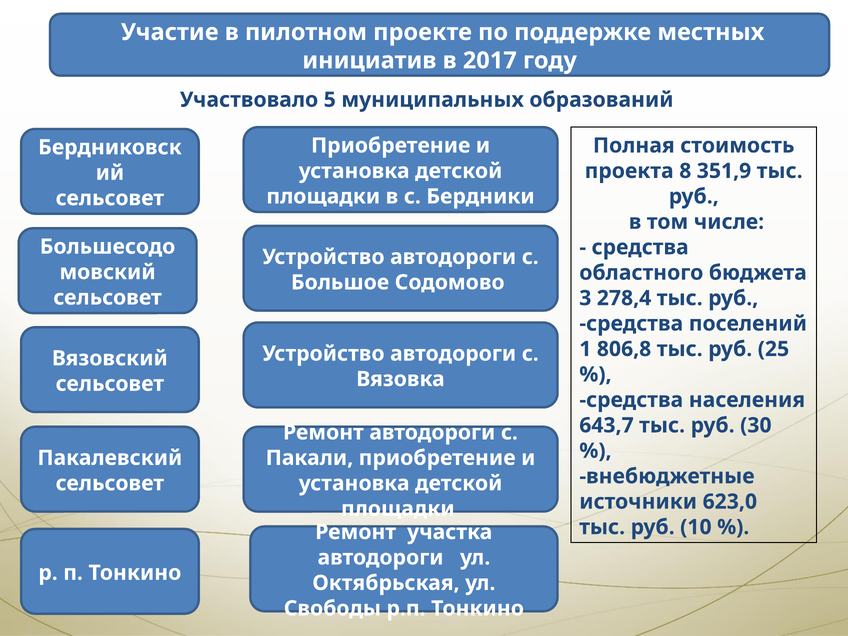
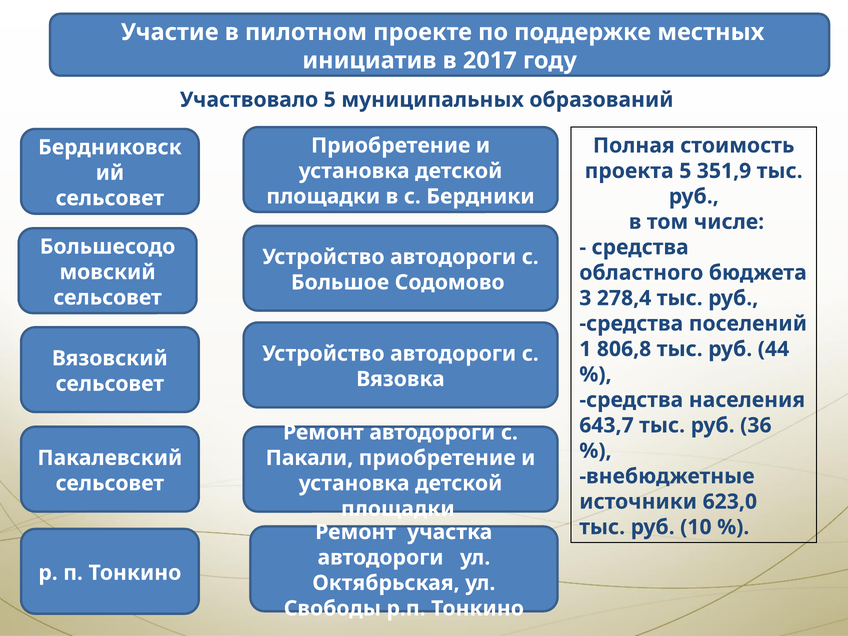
проекта 8: 8 -> 5 (685, 171)
25: 25 -> 44 (773, 349)
30: 30 -> 36 (756, 425)
